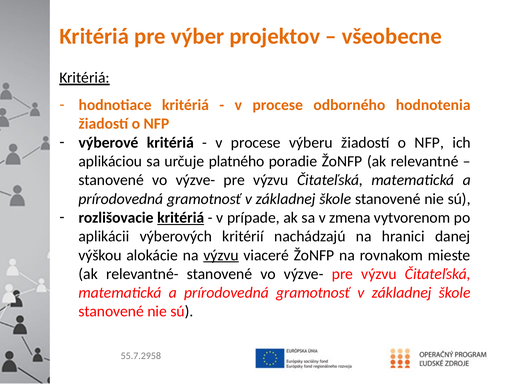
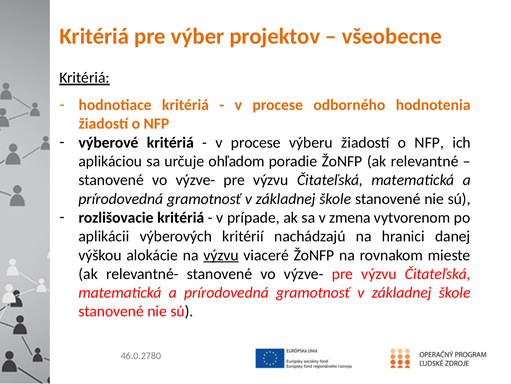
platného: platného -> ohľadom (237, 161)
kritériá underline: present -> none (181, 217)
55.7.2958: 55.7.2958 -> 46.0.2780 (141, 355)
